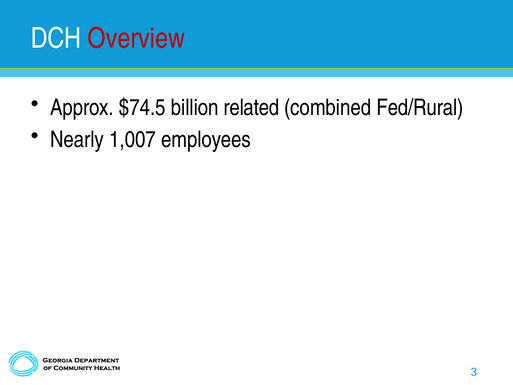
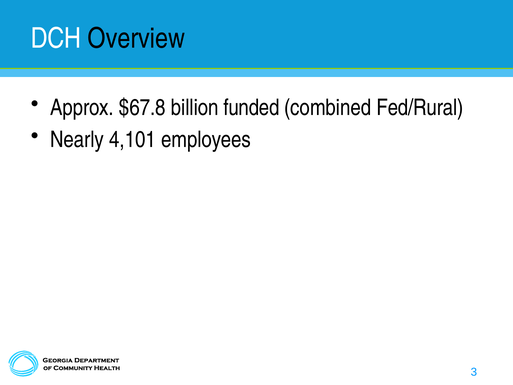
Overview colour: red -> black (136, 38)
$74.5: $74.5 -> $67.8 (142, 108)
related: related -> funded (251, 108)
1,007: 1,007 -> 4,101 (132, 140)
